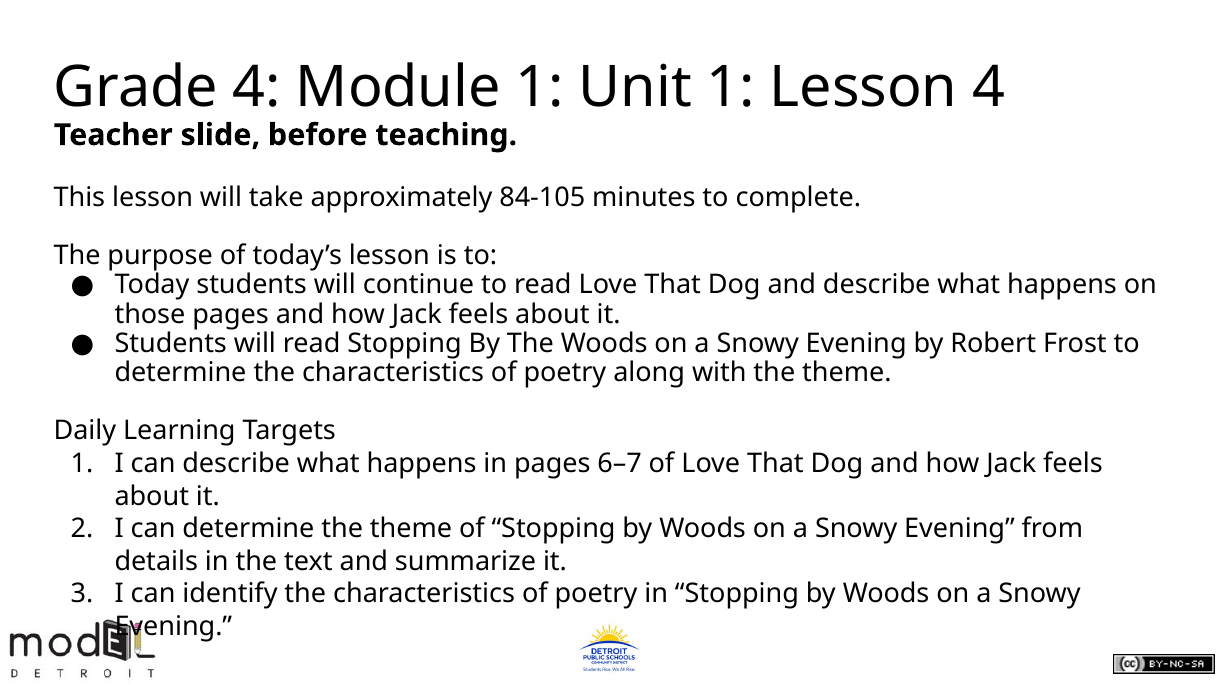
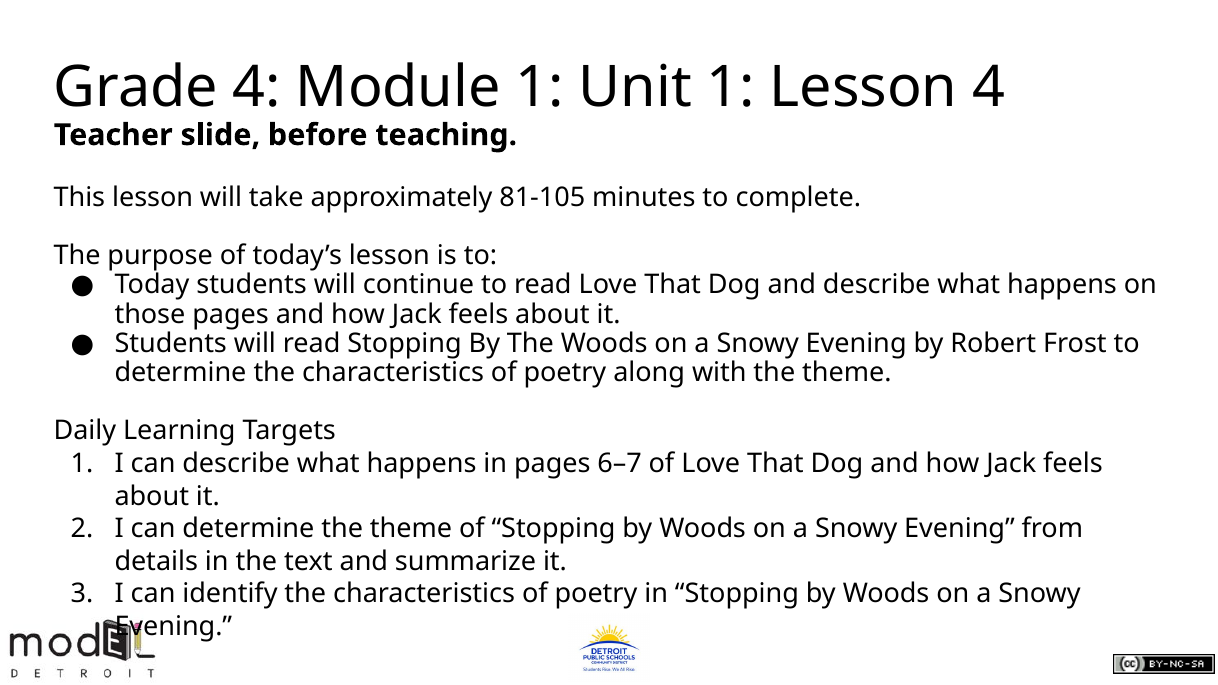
84-105: 84-105 -> 81-105 (542, 198)
